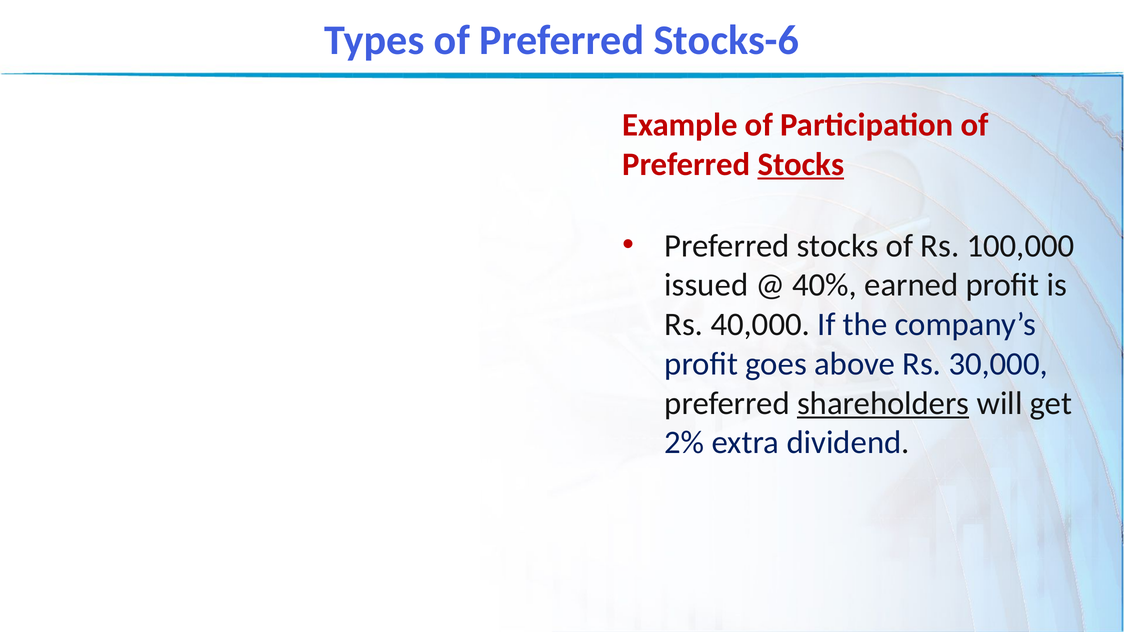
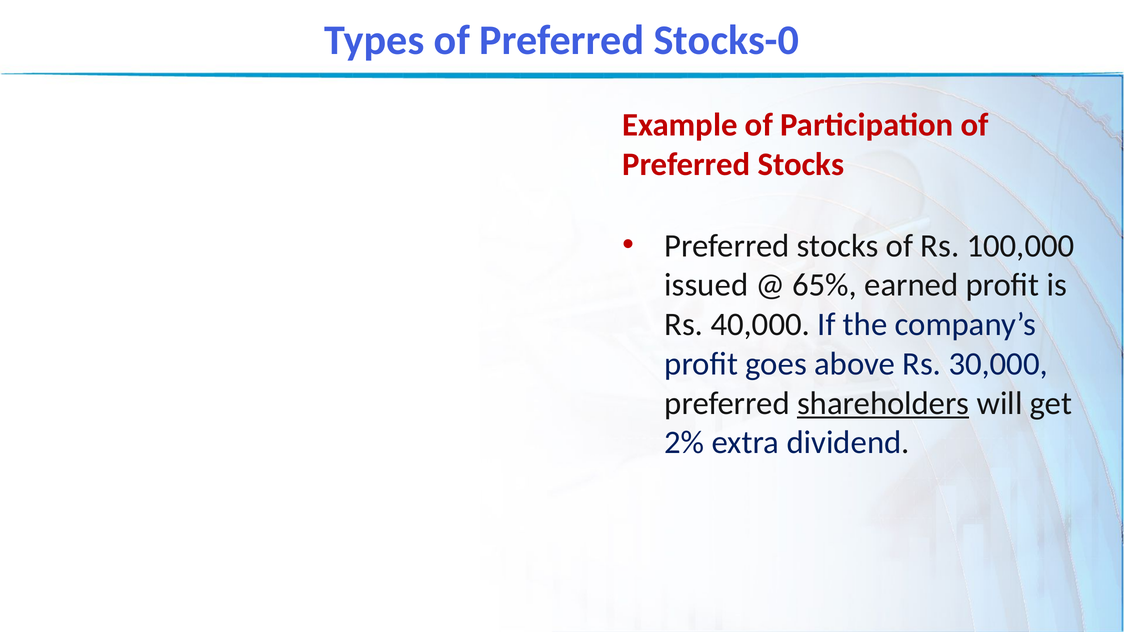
Stocks-6: Stocks-6 -> Stocks-0 (726, 40)
Stocks underline: present -> none (801, 164)
40%: 40% -> 65% (825, 285)
